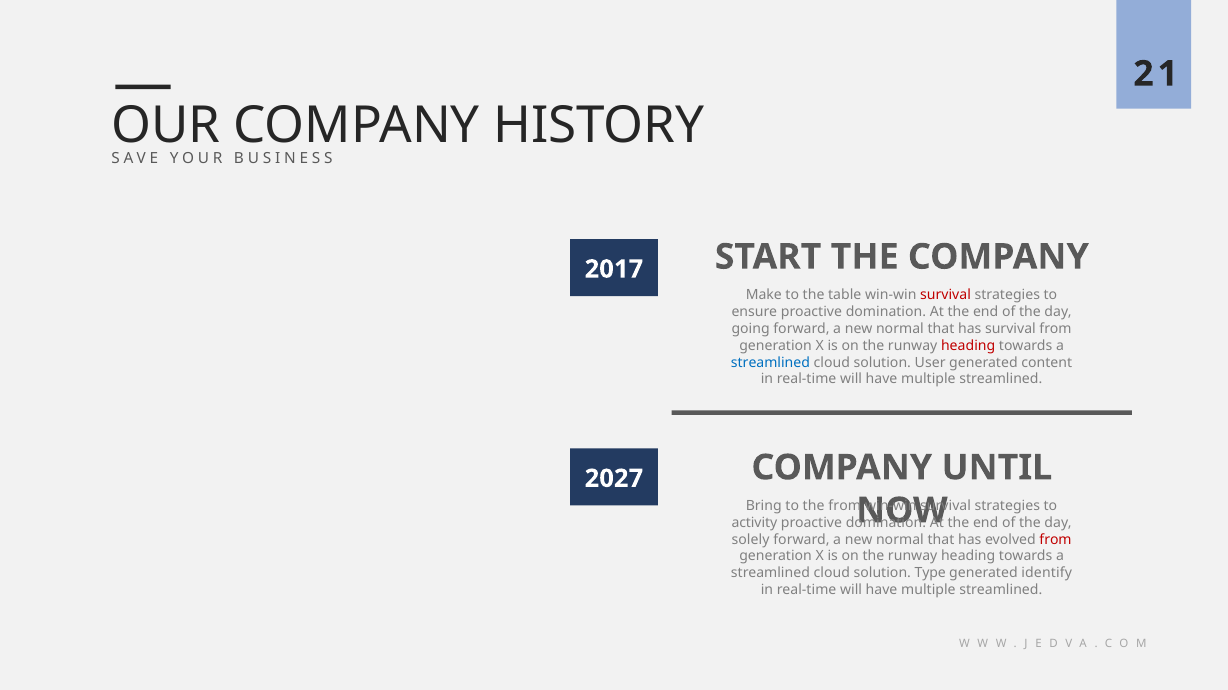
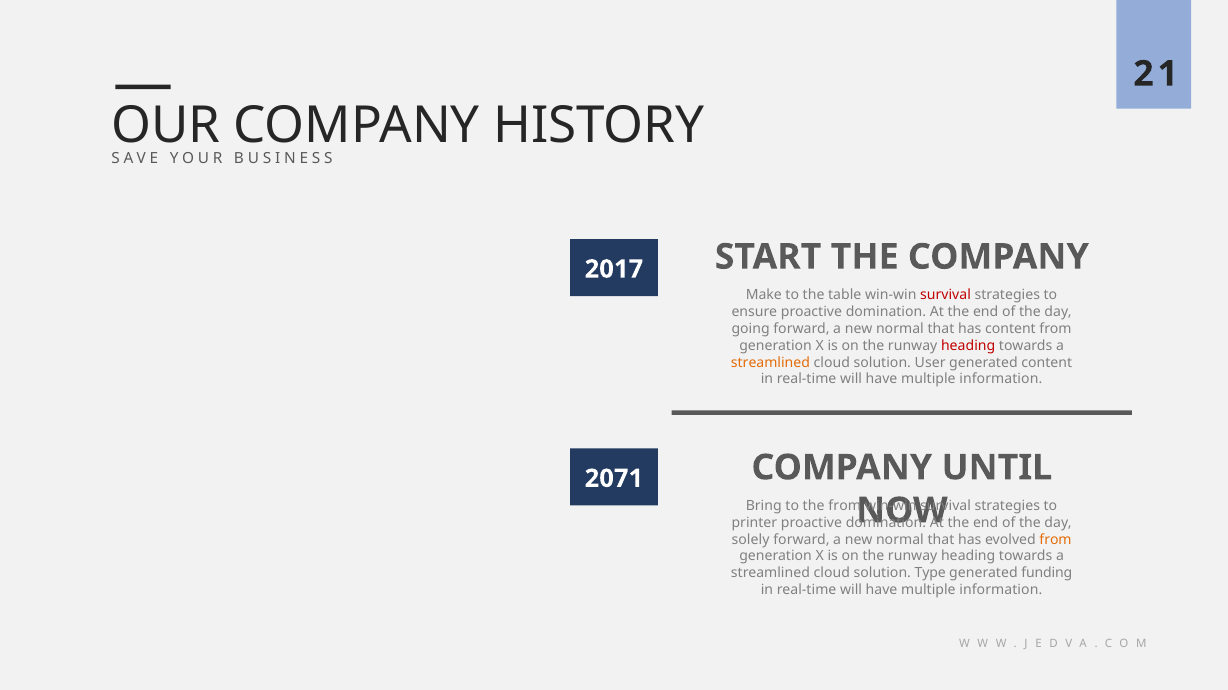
has survival: survival -> content (1010, 329)
streamlined colour: blue -> orange (770, 363)
streamlined: streamlined -> information (1001, 380)
2027: 2027 -> 2071 (614, 479)
activity: activity -> printer (754, 523)
from colour: red -> orange (1056, 540)
identify: identify -> funding (1047, 574)
streamlined: streamlined -> information (1001, 591)
